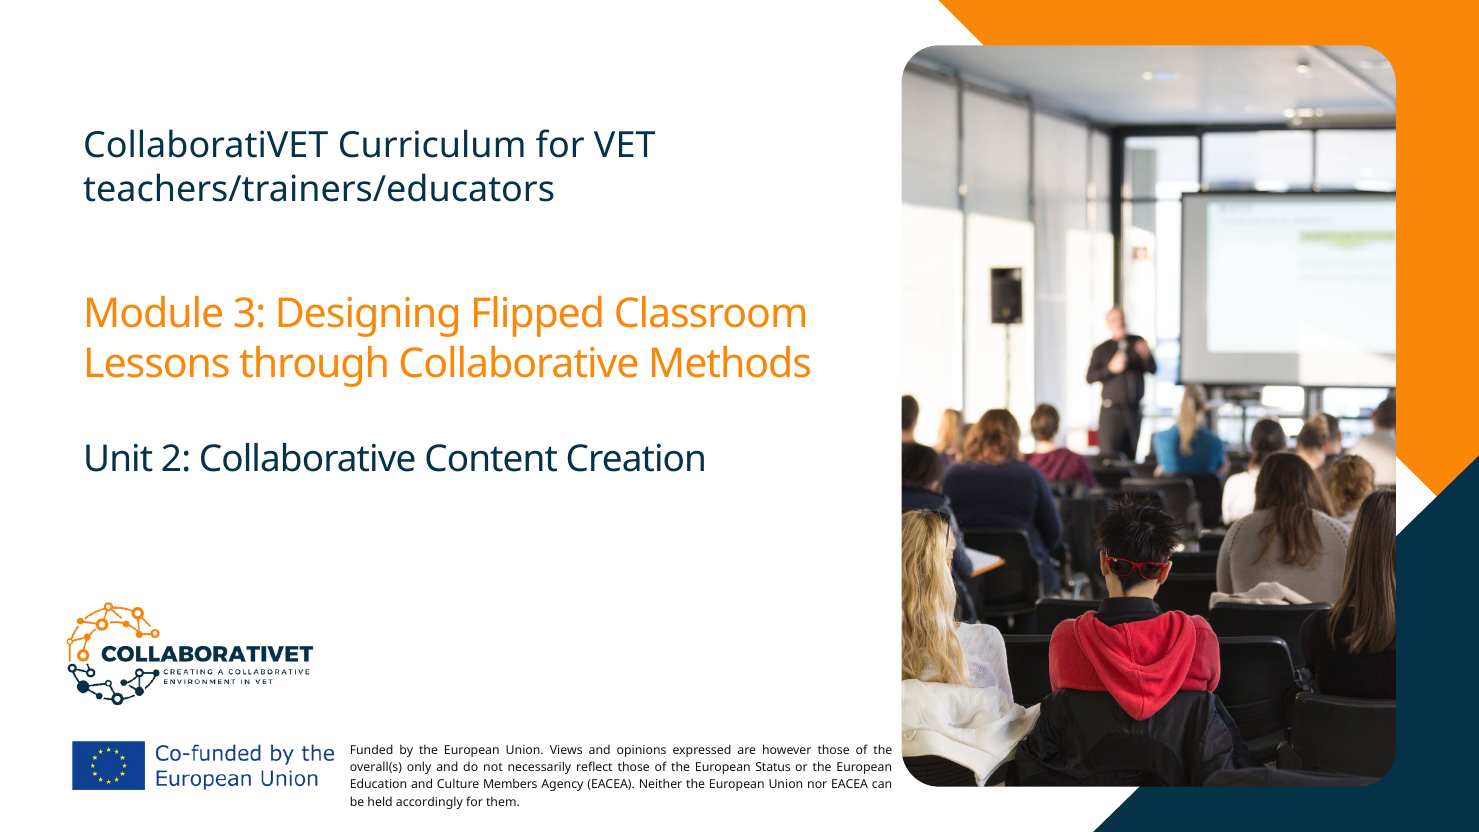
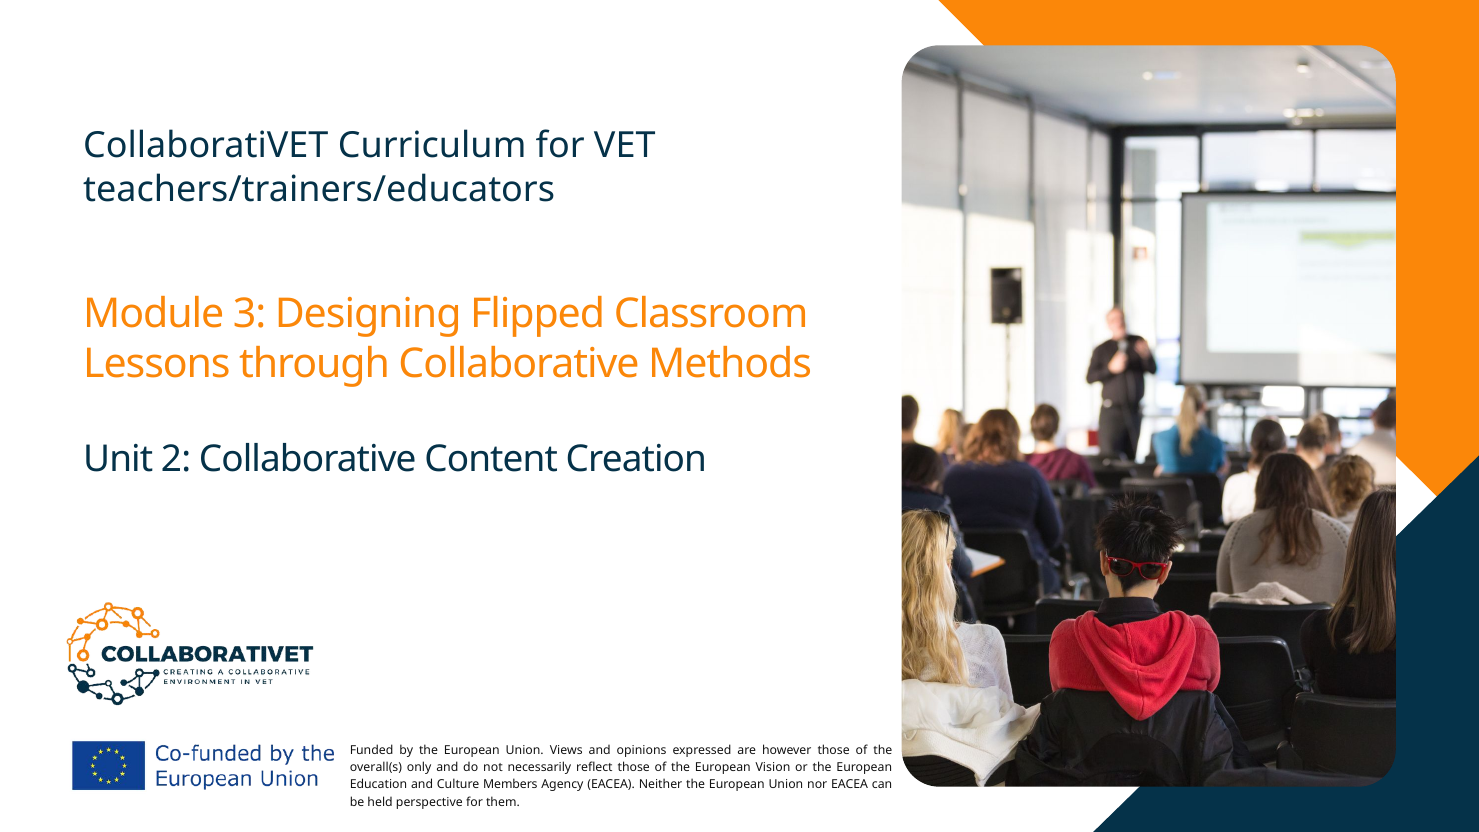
Status: Status -> Vision (773, 768)
accordingly: accordingly -> perspective (429, 802)
